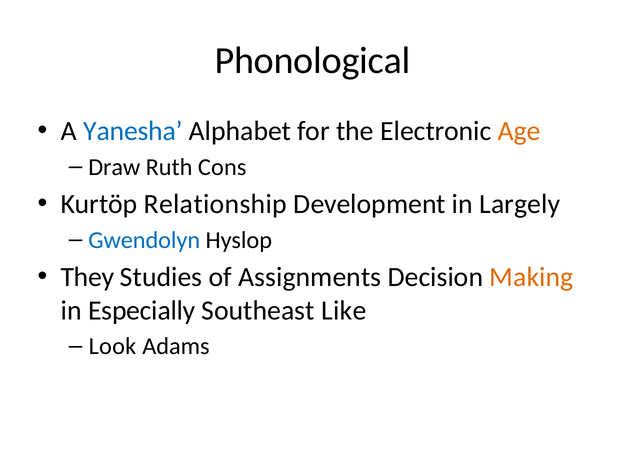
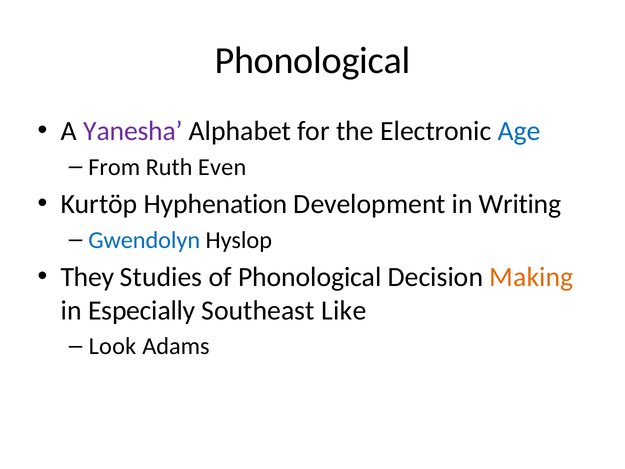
Yanesha colour: blue -> purple (133, 131)
Age colour: orange -> blue (519, 131)
Draw: Draw -> From (114, 167)
Cons: Cons -> Even (222, 167)
Relationship: Relationship -> Hyphenation (216, 204)
Largely: Largely -> Writing (520, 204)
of Assignments: Assignments -> Phonological (310, 277)
